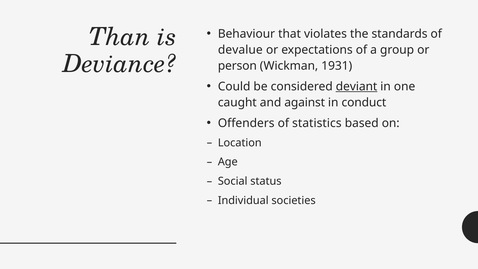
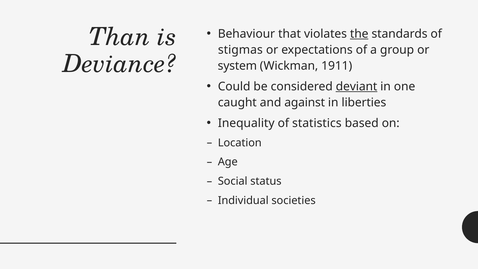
the underline: none -> present (359, 34)
devalue: devalue -> stigmas (240, 50)
person: person -> system (237, 66)
1931: 1931 -> 1911 (337, 66)
conduct: conduct -> liberties (364, 103)
Offenders: Offenders -> Inequality (246, 123)
